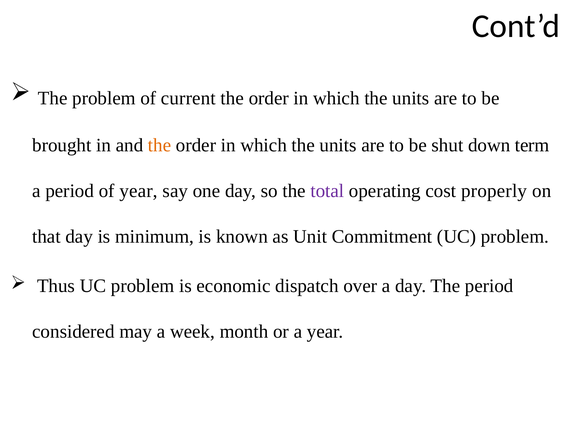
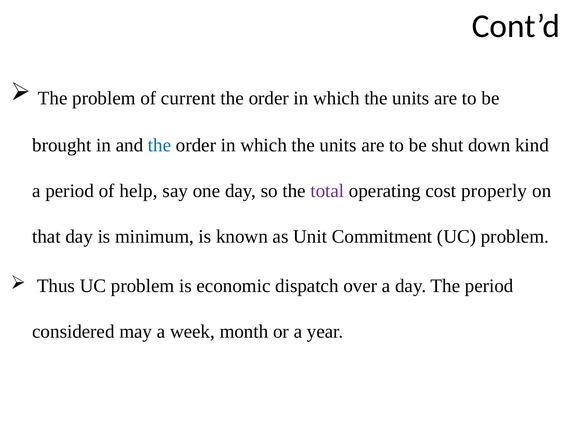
the colour: orange -> blue (160, 145)
term: term -> kind (532, 145)
of year: year -> help (139, 191)
